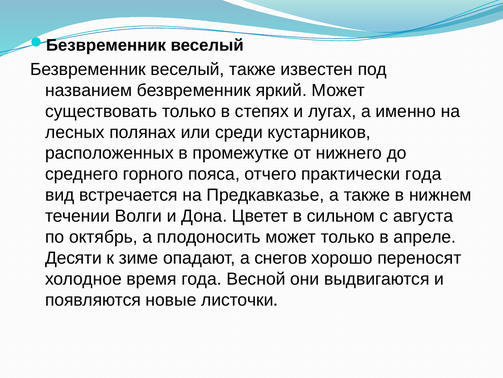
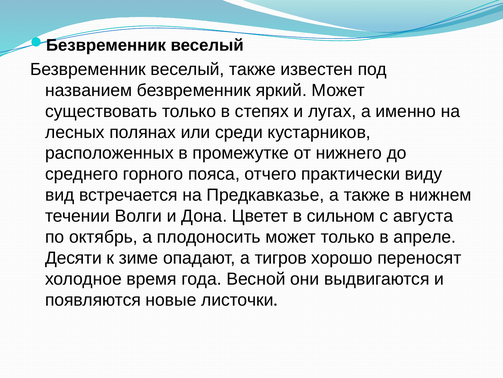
практически года: года -> виду (424, 174)
снегов: снегов -> тигров (281, 258)
